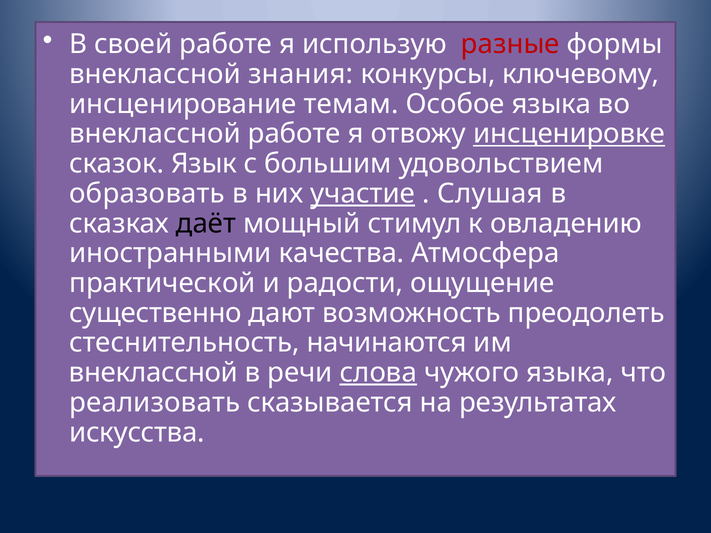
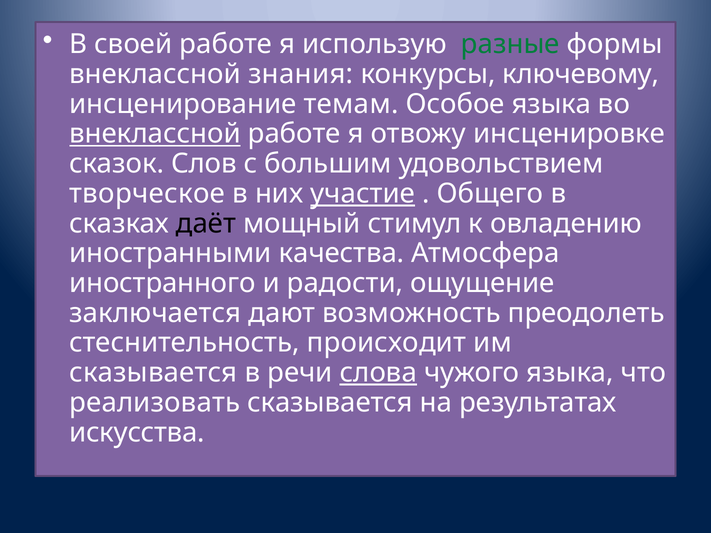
разные colour: red -> green (510, 44)
внеклассной underline: none -> present (155, 134)
инсценировке underline: present -> none (569, 134)
Язык: Язык -> Слов (204, 164)
образовать: образовать -> творческое (147, 194)
Слушая: Слушая -> Общего (490, 194)
практической: практической -> иностранного (162, 283)
существенно: существенно -> заключается (155, 313)
начинаются: начинаются -> происходит (386, 343)
внеклассной: внеклассной -> сказывается (153, 373)
